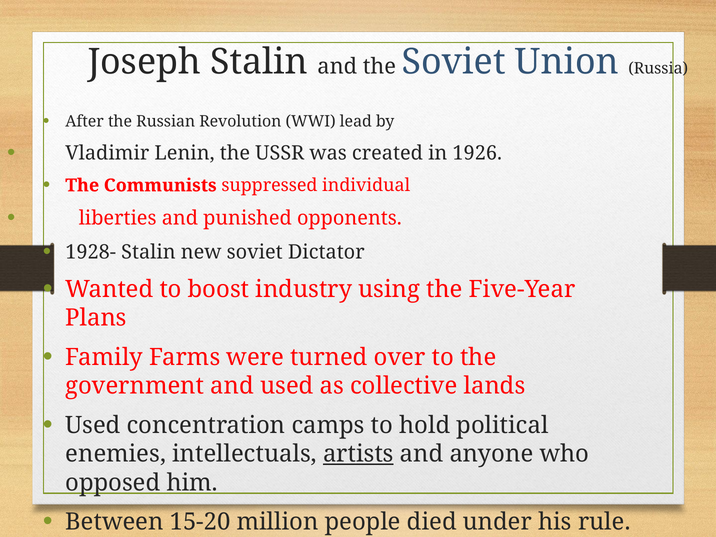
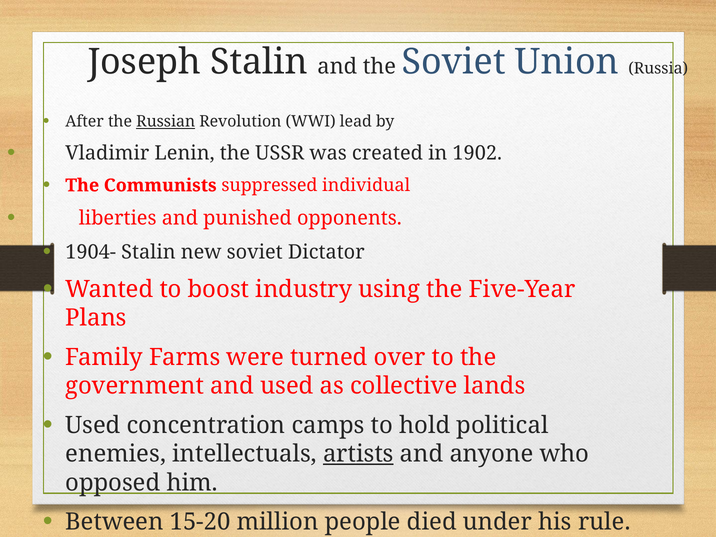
Russian underline: none -> present (166, 122)
1926: 1926 -> 1902 (477, 153)
1928-: 1928- -> 1904- (91, 252)
